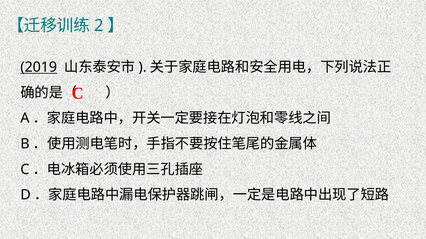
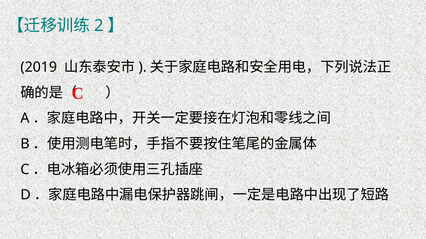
2019 underline: present -> none (39, 67)
